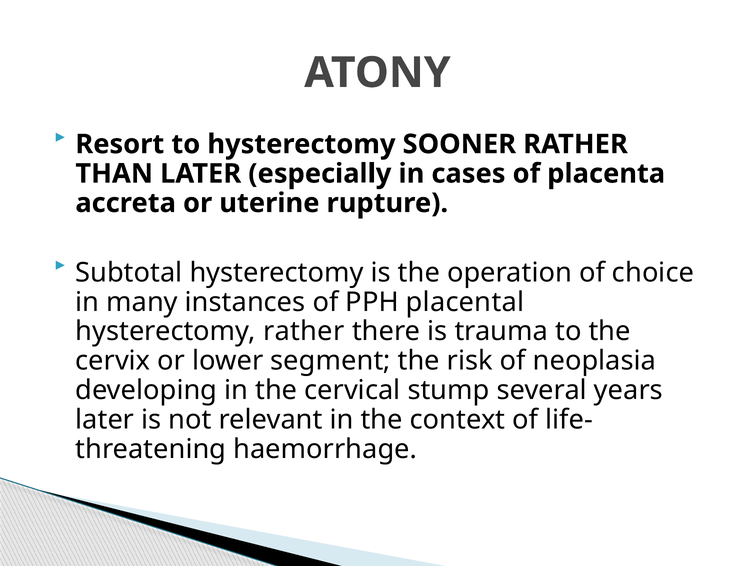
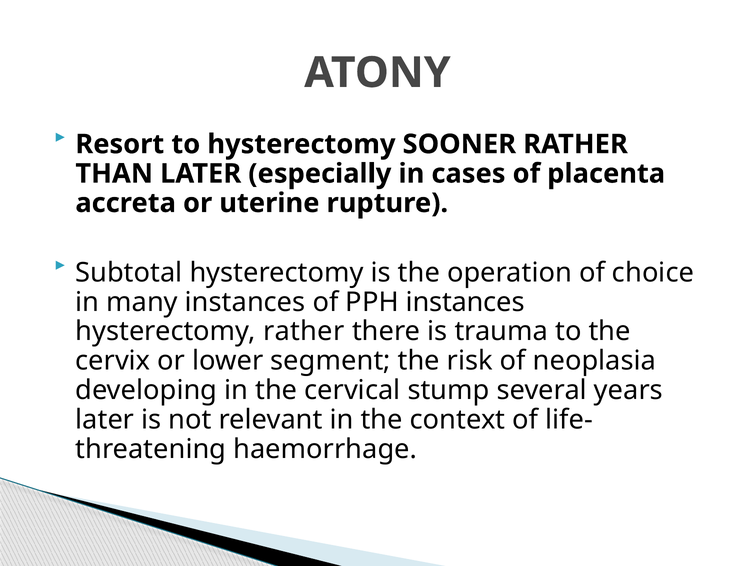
PPH placental: placental -> instances (465, 302)
